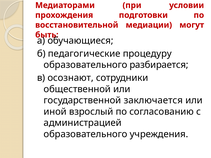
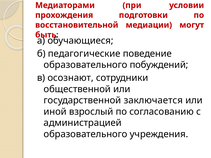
процедуру: процедуру -> поведение (147, 54)
разбирается: разбирается -> побуждений (159, 65)
